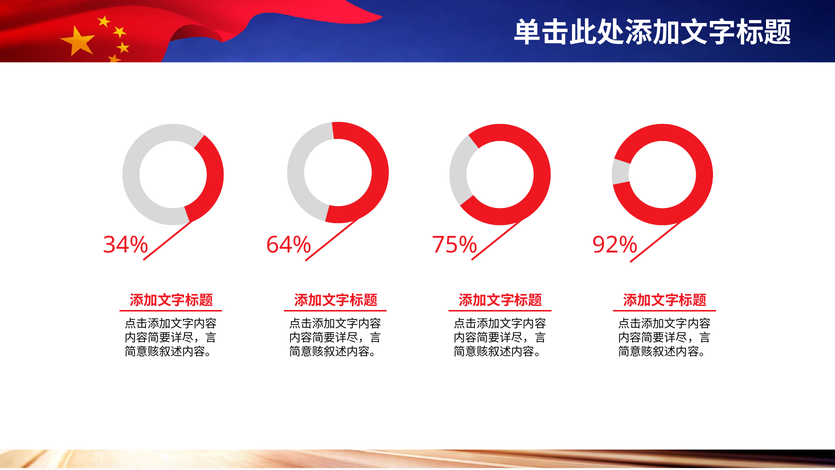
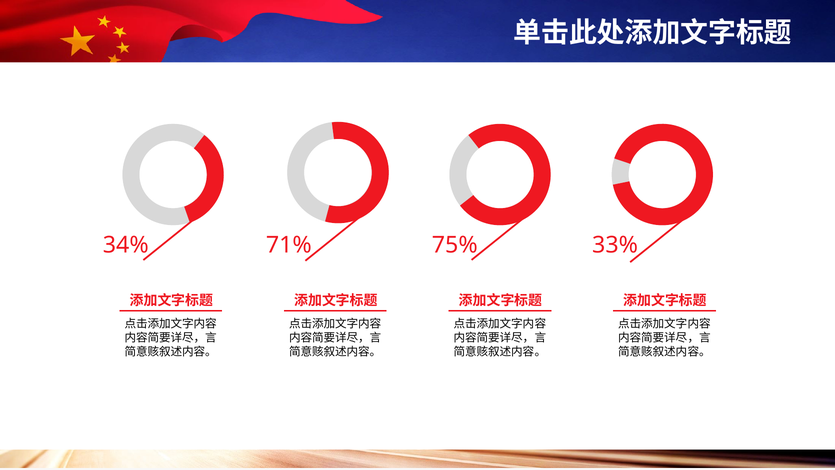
64%: 64% -> 71% (289, 245)
92%: 92% -> 33% (615, 245)
